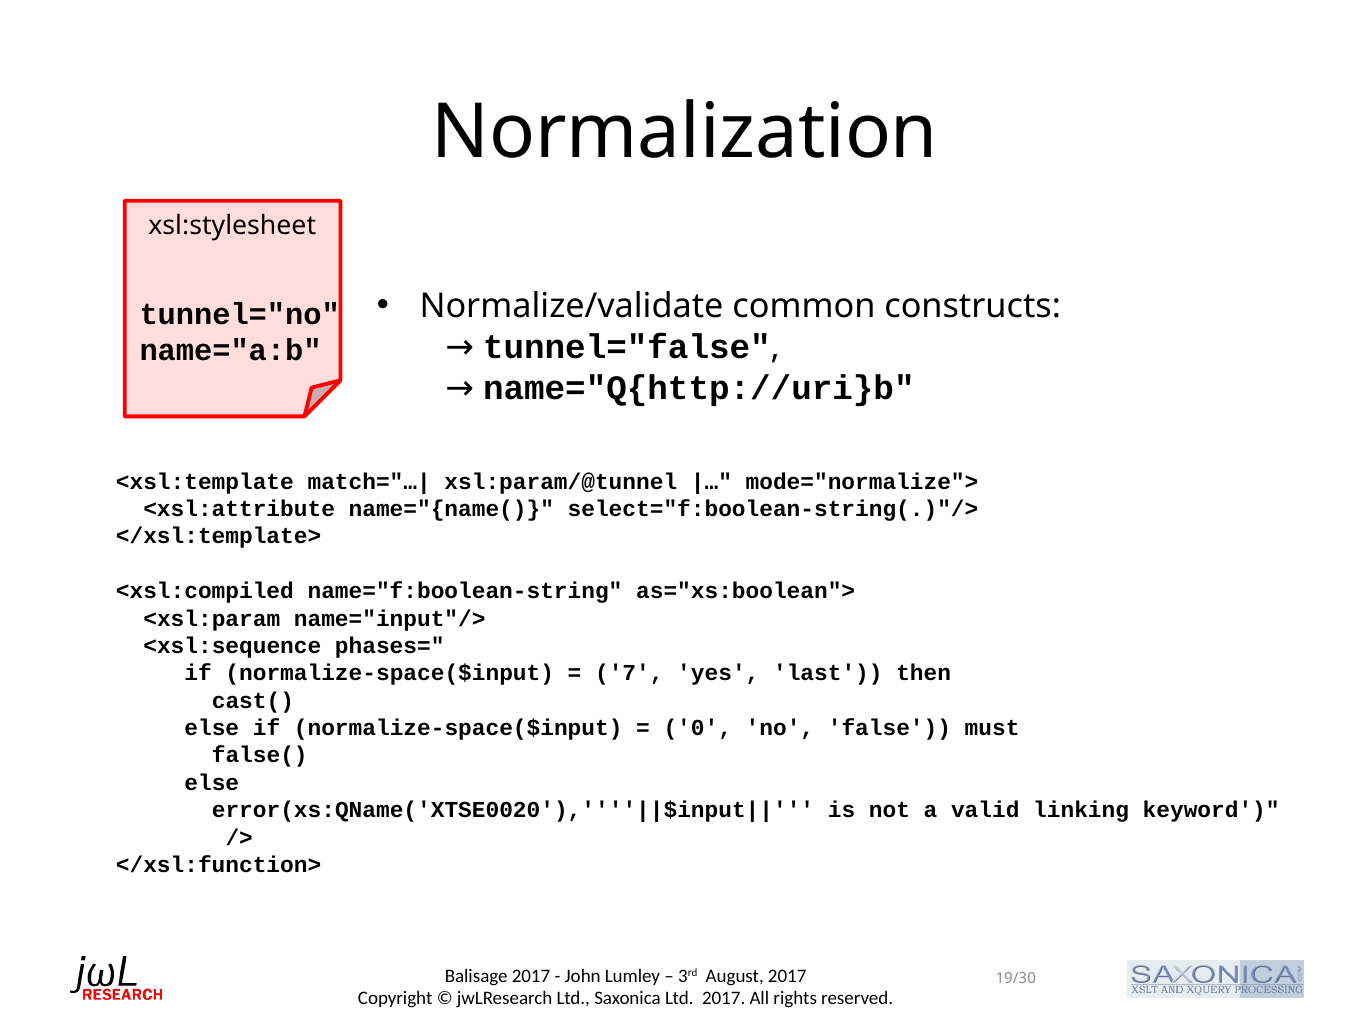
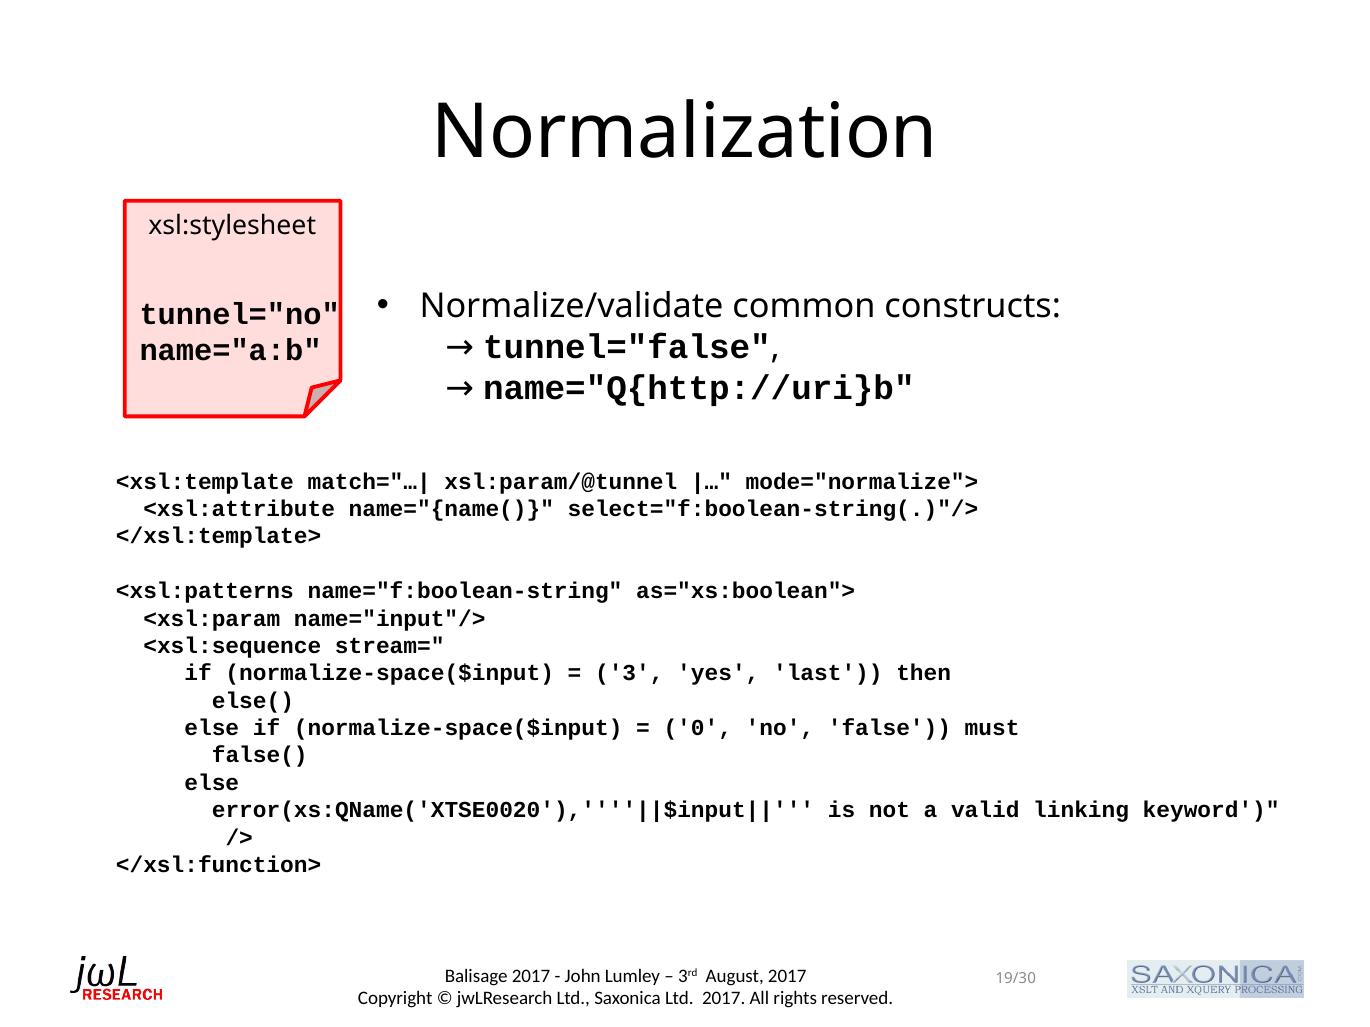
<xsl:compiled: <xsl:compiled -> <xsl:patterns (205, 591)
phases=: phases= -> stream= (390, 646)
7: 7 -> 3 (629, 674)
cast(: cast( -> else( (253, 701)
